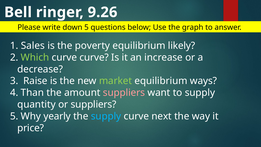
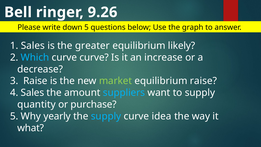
poverty: poverty -> greater (92, 46)
Which colour: light green -> light blue (35, 57)
equilibrium ways: ways -> raise (203, 81)
Than: Than -> Sales (32, 93)
suppliers colour: pink -> light blue (124, 93)
or suppliers: suppliers -> purchase (94, 104)
next: next -> idea (162, 116)
price: price -> what (31, 128)
